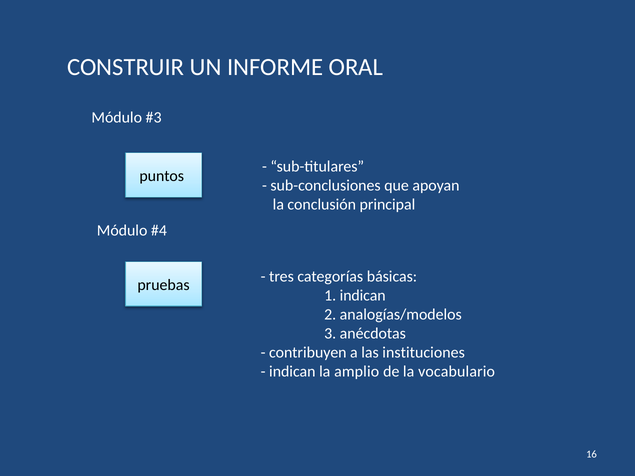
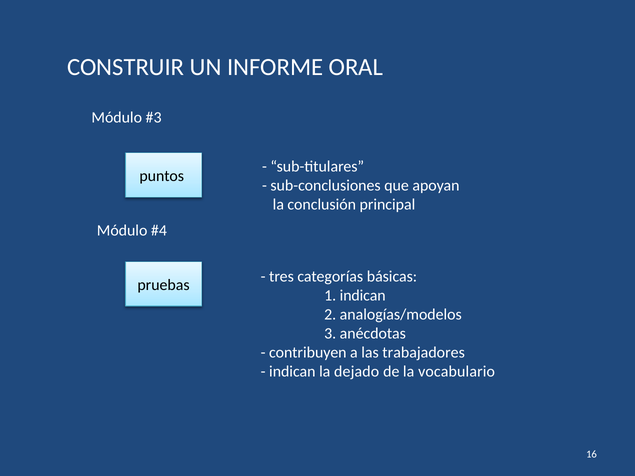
instituciones: instituciones -> trabajadores (424, 353)
amplio: amplio -> dejado (357, 372)
